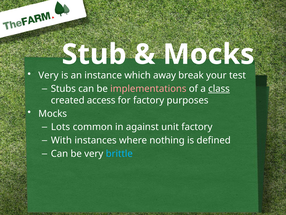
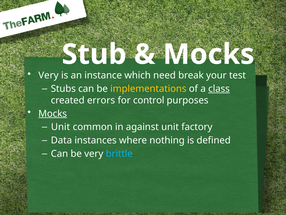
away: away -> need (164, 75)
implementations colour: pink -> yellow (148, 89)
access: access -> errors (101, 100)
for factory: factory -> control (149, 100)
Mocks underline: none -> present (53, 113)
Lots: Lots -> Unit (61, 127)
With: With -> Data (61, 140)
